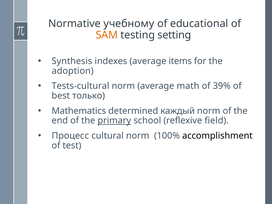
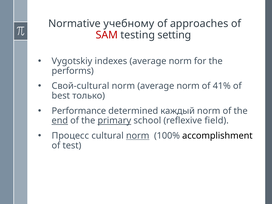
educational: educational -> approaches (199, 24)
SAM colour: orange -> red (107, 35)
Synthesis: Synthesis -> Vygotskiy (72, 61)
indexes average items: items -> norm (180, 61)
adoption: adoption -> performs (73, 71)
Tests-cultural: Tests-cultural -> Свой-cultural (80, 86)
norm average math: math -> norm (188, 86)
39%: 39% -> 41% (222, 86)
Mathematics: Mathematics -> Performance (79, 111)
end underline: none -> present (60, 121)
norm underline: none -> present (138, 136)
